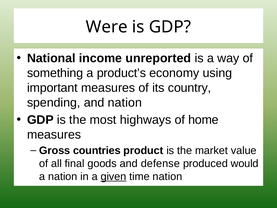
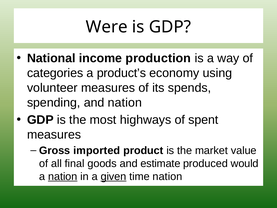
unreported: unreported -> production (158, 58)
something: something -> categories (55, 73)
important: important -> volunteer (52, 88)
country: country -> spends (189, 88)
home: home -> spent (203, 120)
countries: countries -> imported (97, 150)
defense: defense -> estimate (160, 163)
nation underline: none -> present (63, 176)
